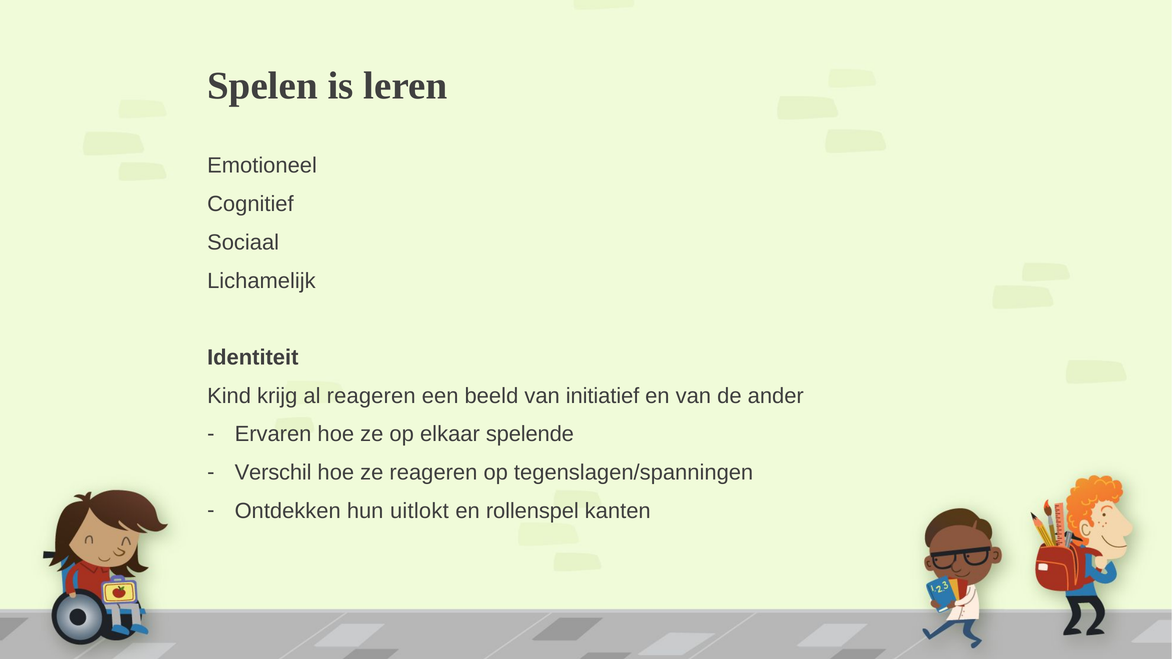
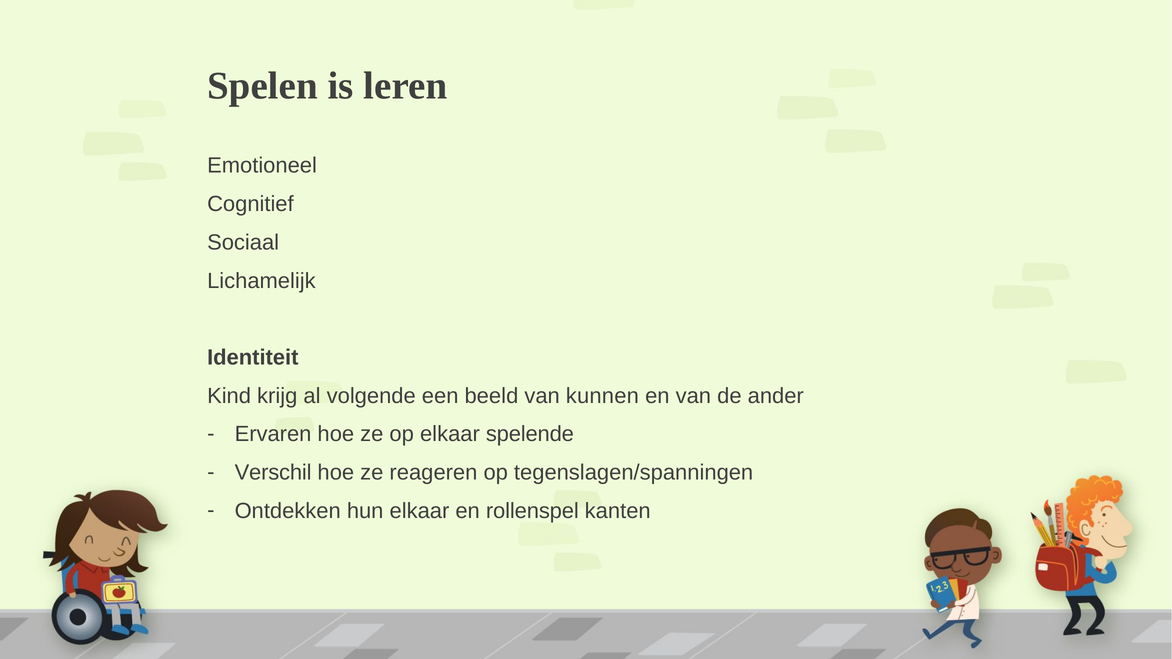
al reageren: reageren -> volgende (371, 396)
initiatief: initiatief -> kunnen (602, 396)
hun uitlokt: uitlokt -> elkaar (420, 511)
